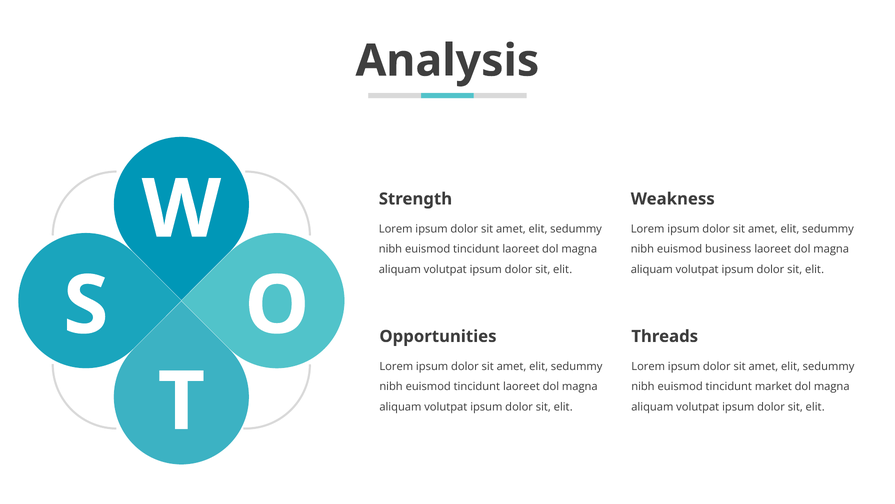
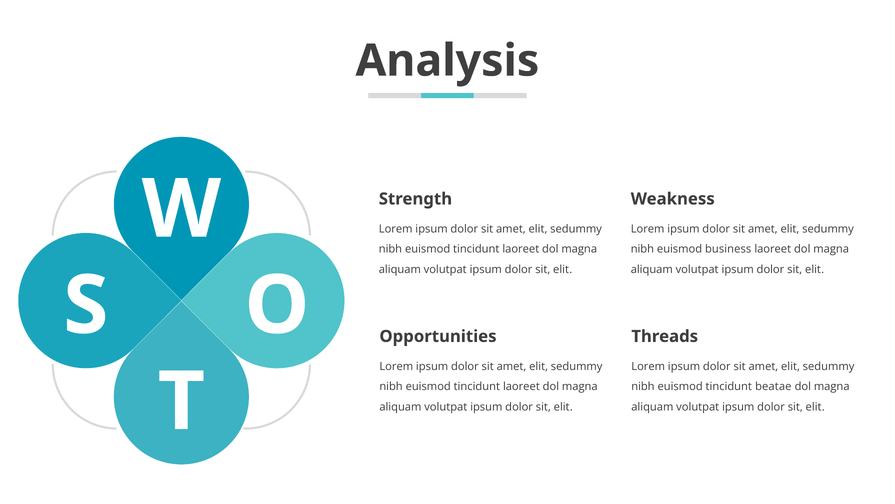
market: market -> beatae (773, 386)
